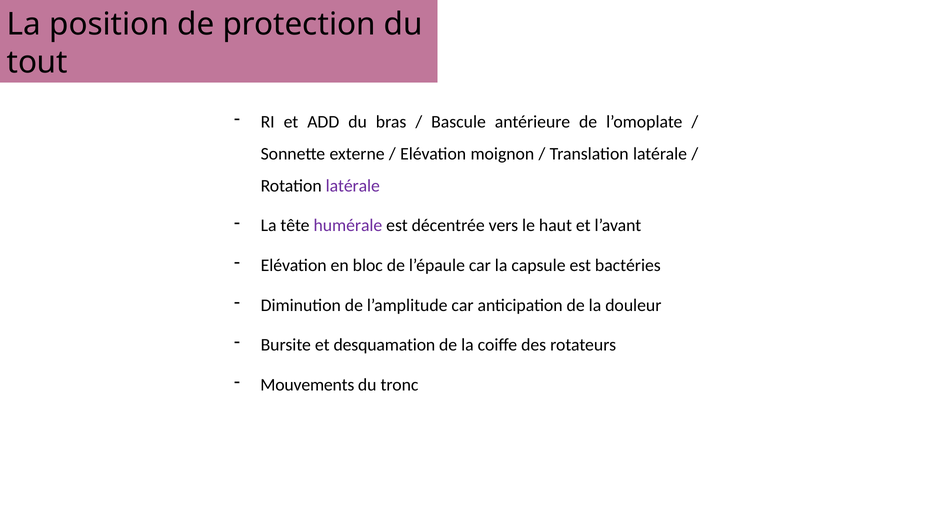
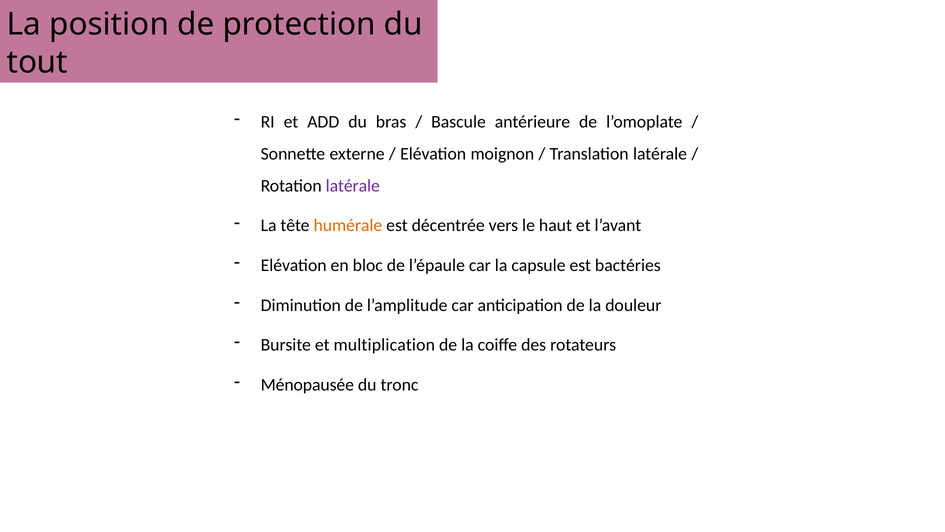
humérale colour: purple -> orange (348, 225)
desquamation: desquamation -> multiplication (384, 345)
Mouvements: Mouvements -> Ménopausée (307, 384)
